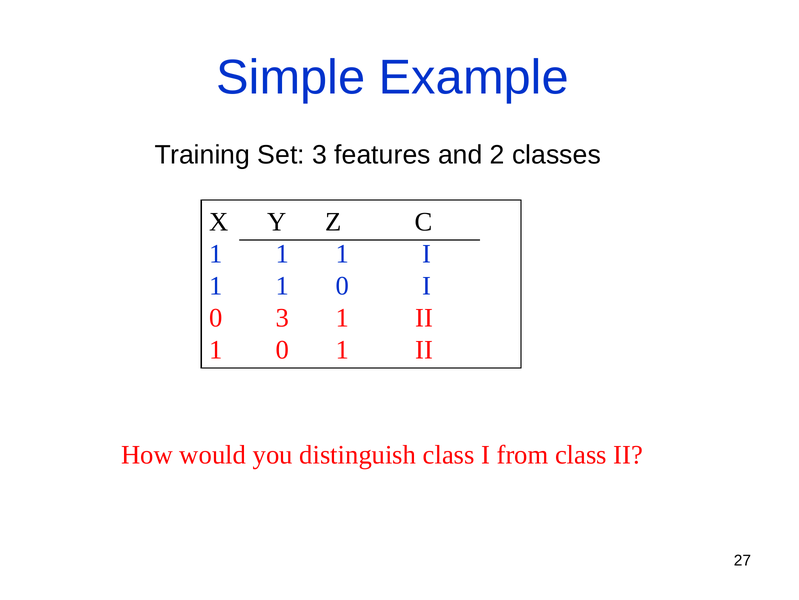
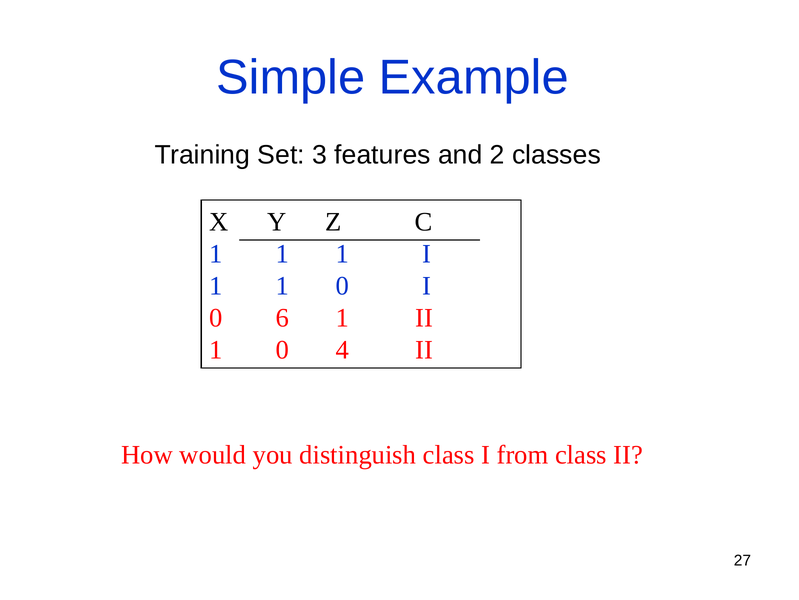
0 3: 3 -> 6 (282, 317)
0 1: 1 -> 4 (342, 349)
